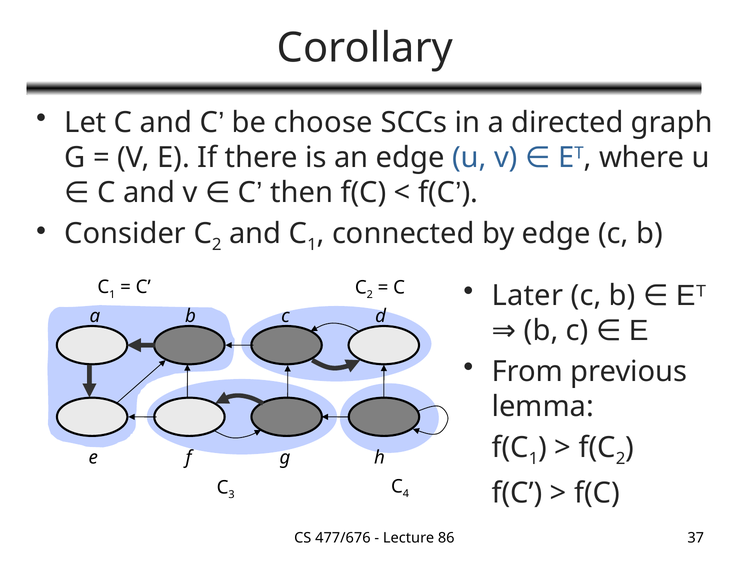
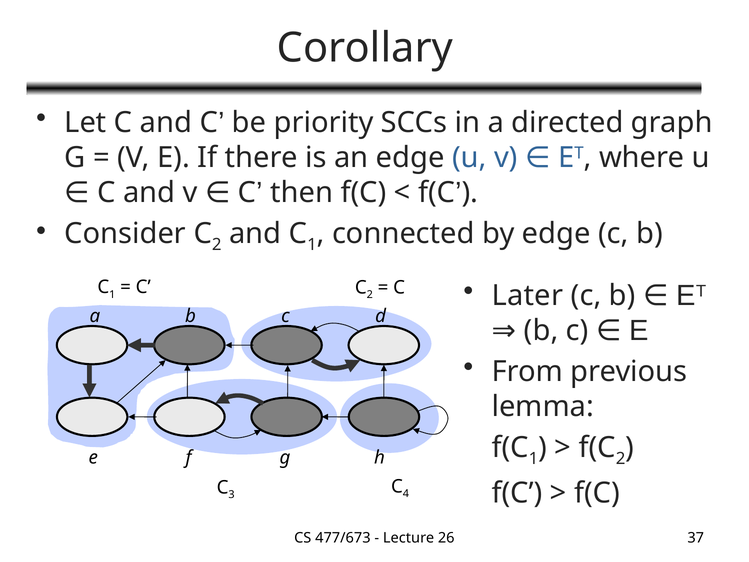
choose: choose -> priority (324, 123)
477/676: 477/676 -> 477/673 (343, 538)
86: 86 -> 26 (446, 538)
